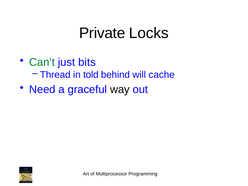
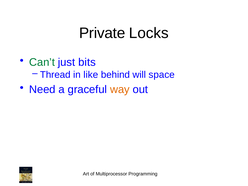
told: told -> like (91, 75)
cache: cache -> space (162, 75)
way colour: black -> orange (120, 90)
